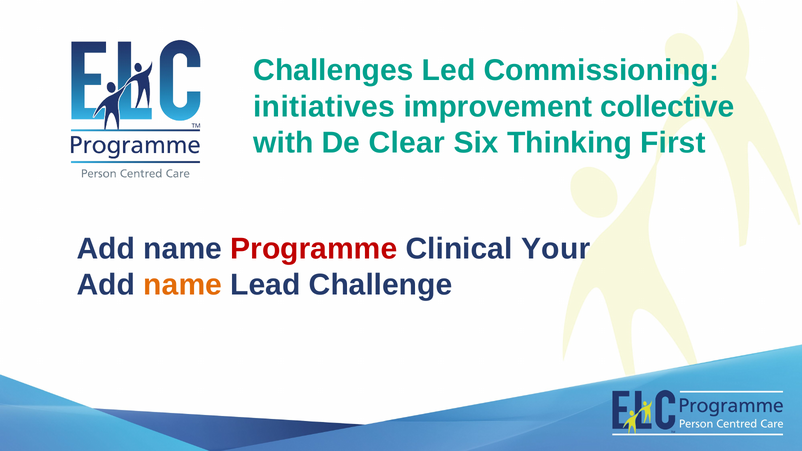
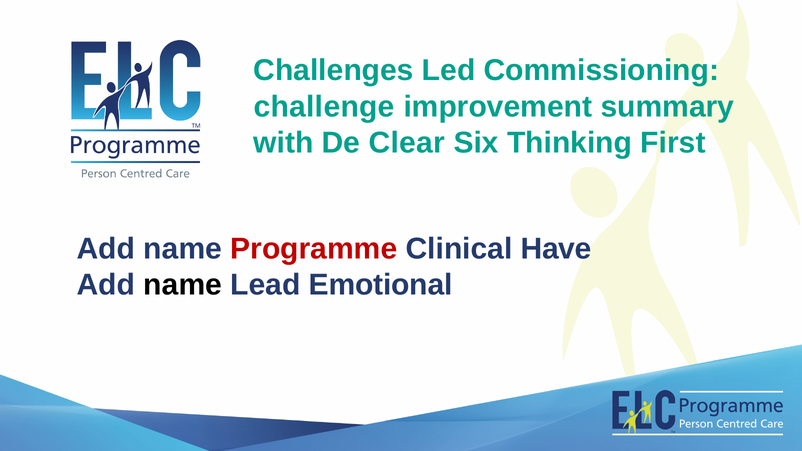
initiatives: initiatives -> challenge (324, 107)
collective: collective -> summary (667, 107)
Your: Your -> Have (556, 249)
name colour: orange -> black (183, 285)
Challenge: Challenge -> Emotional (381, 285)
